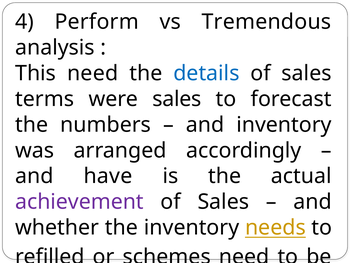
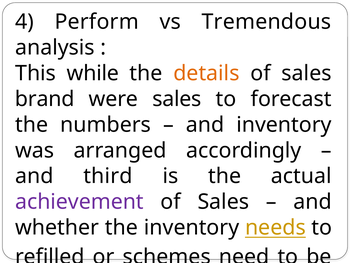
This need: need -> while (93, 73)
details colour: blue -> orange (206, 73)
terms: terms -> brand (45, 99)
have: have -> third (108, 176)
